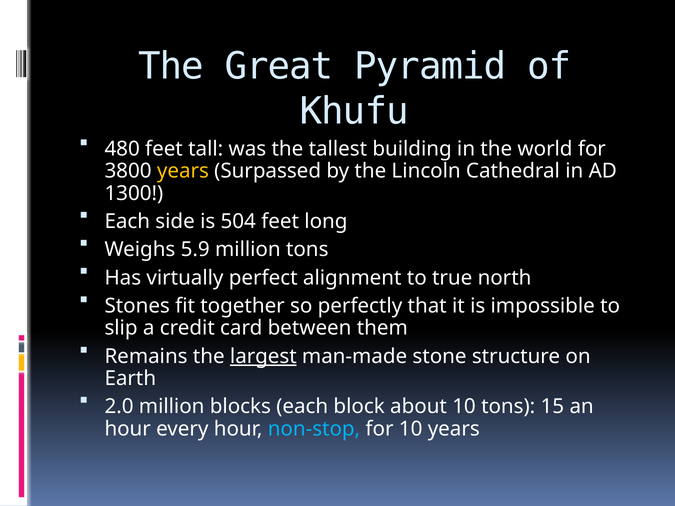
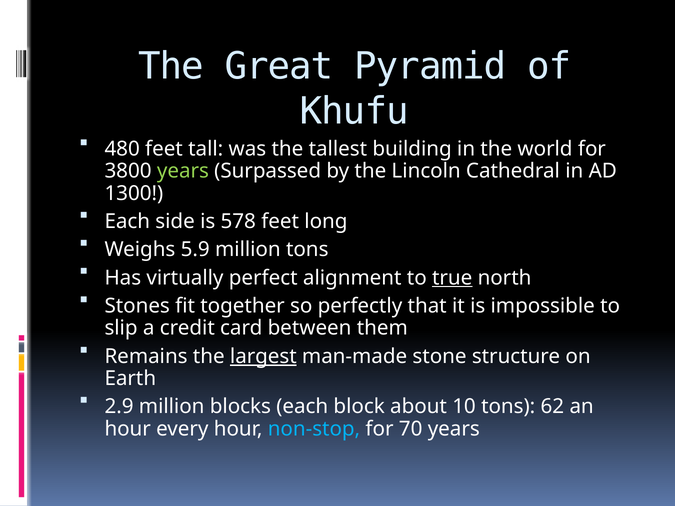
years colour: yellow -> light green (183, 171)
504: 504 -> 578 (238, 221)
true underline: none -> present (452, 278)
2.0: 2.0 -> 2.9 (119, 407)
15: 15 -> 62 (552, 407)
for 10: 10 -> 70 (411, 429)
